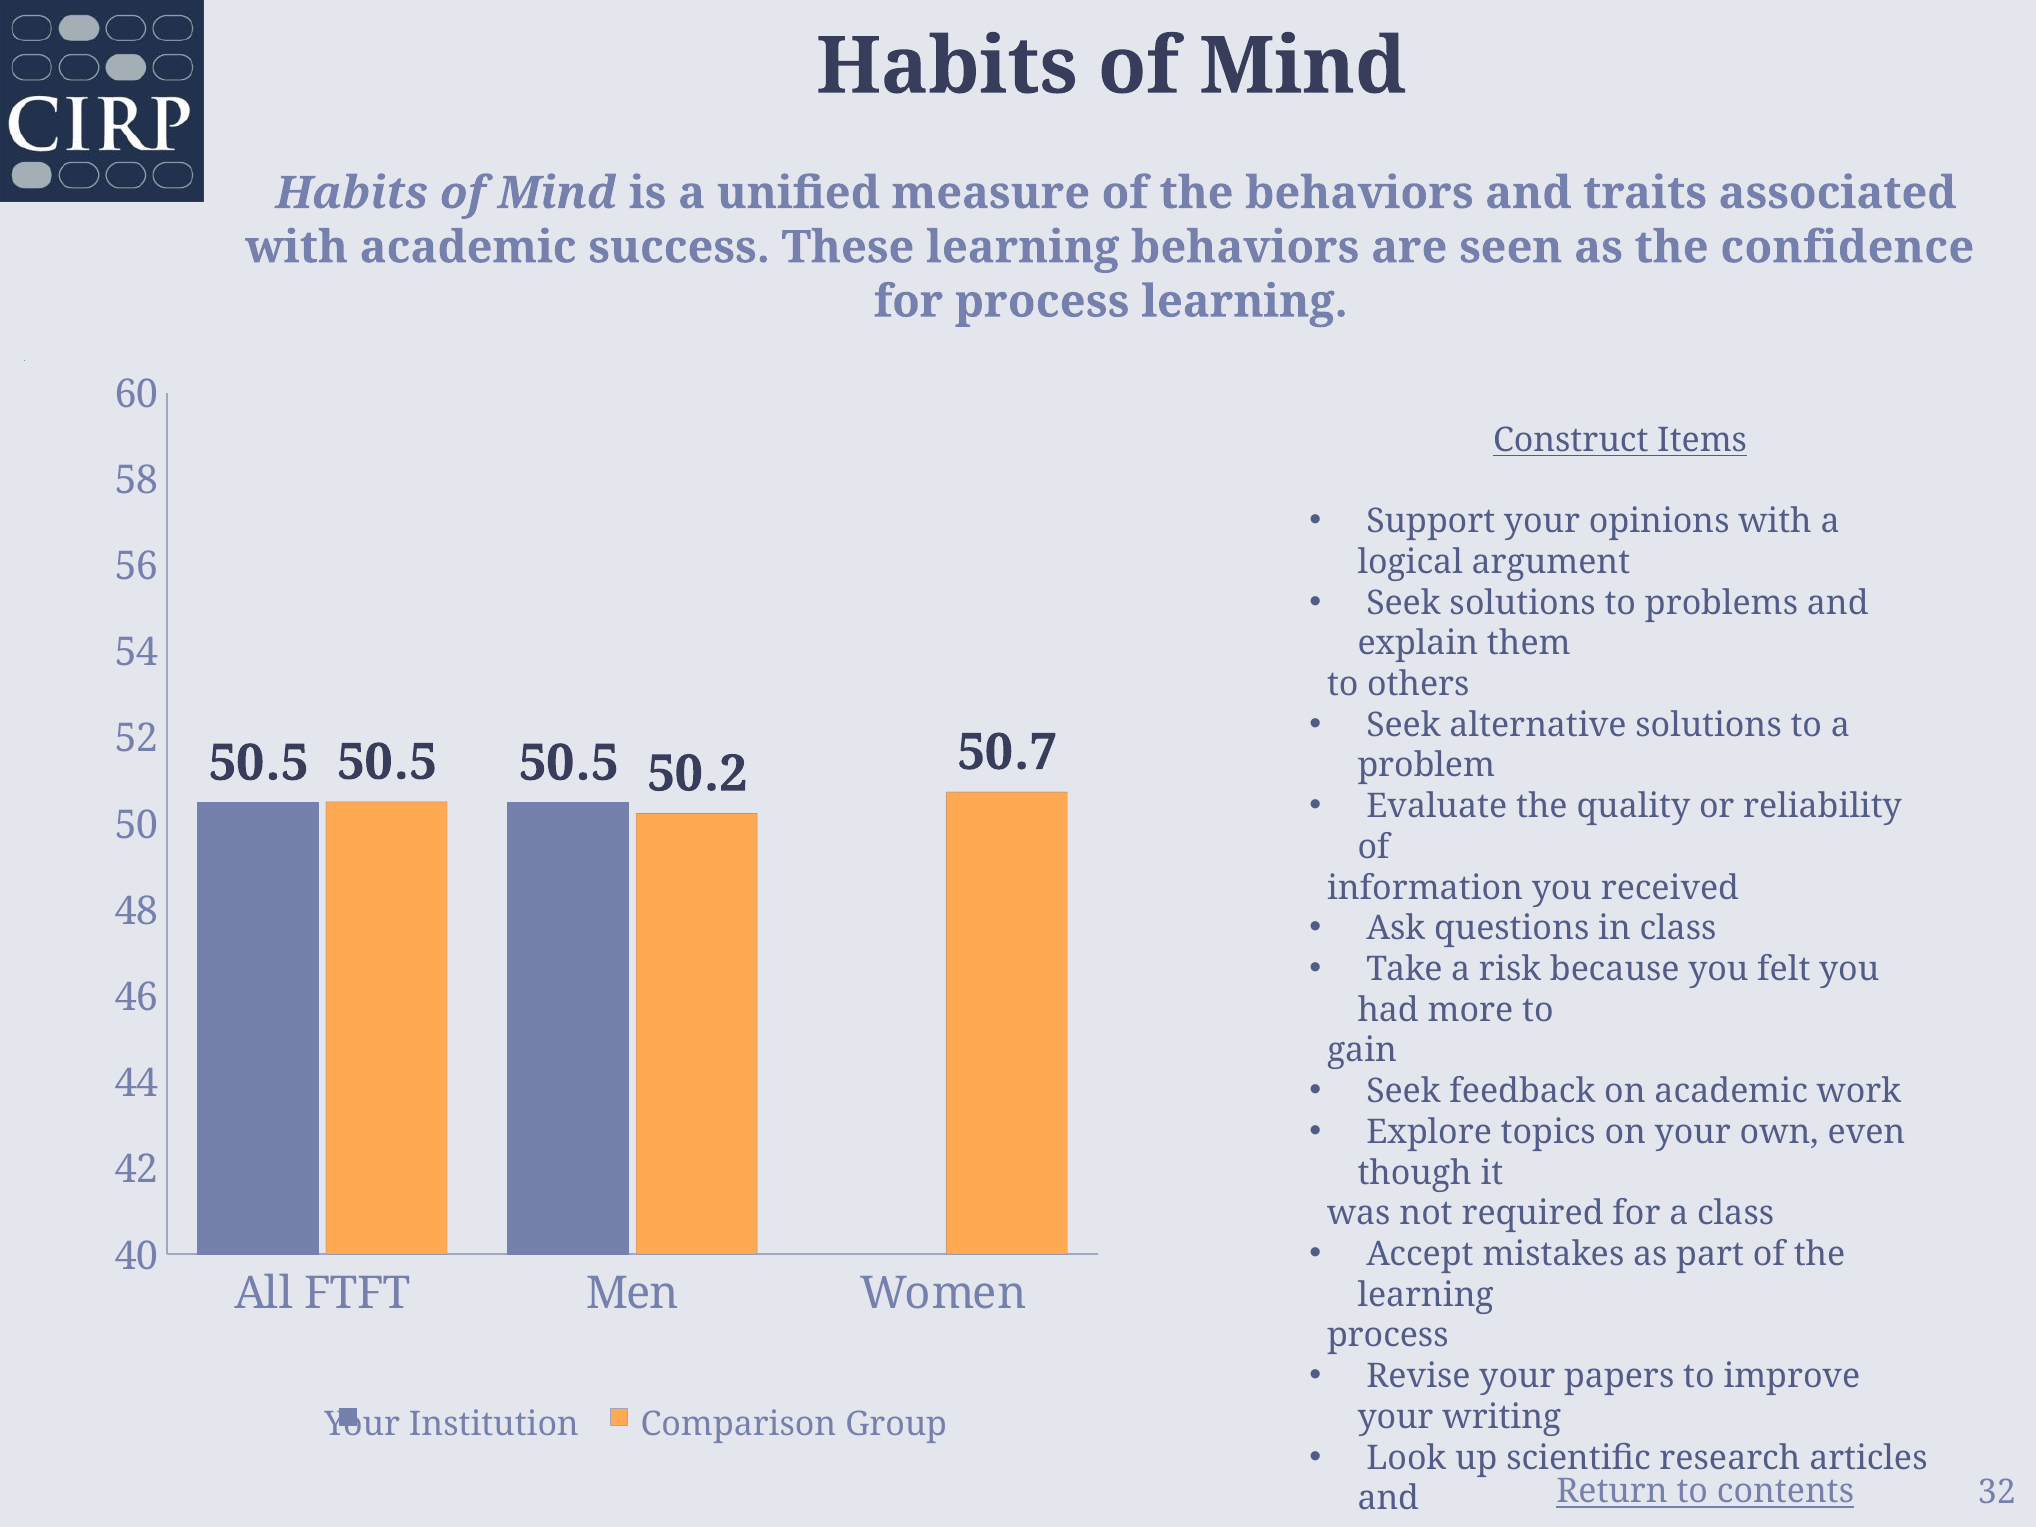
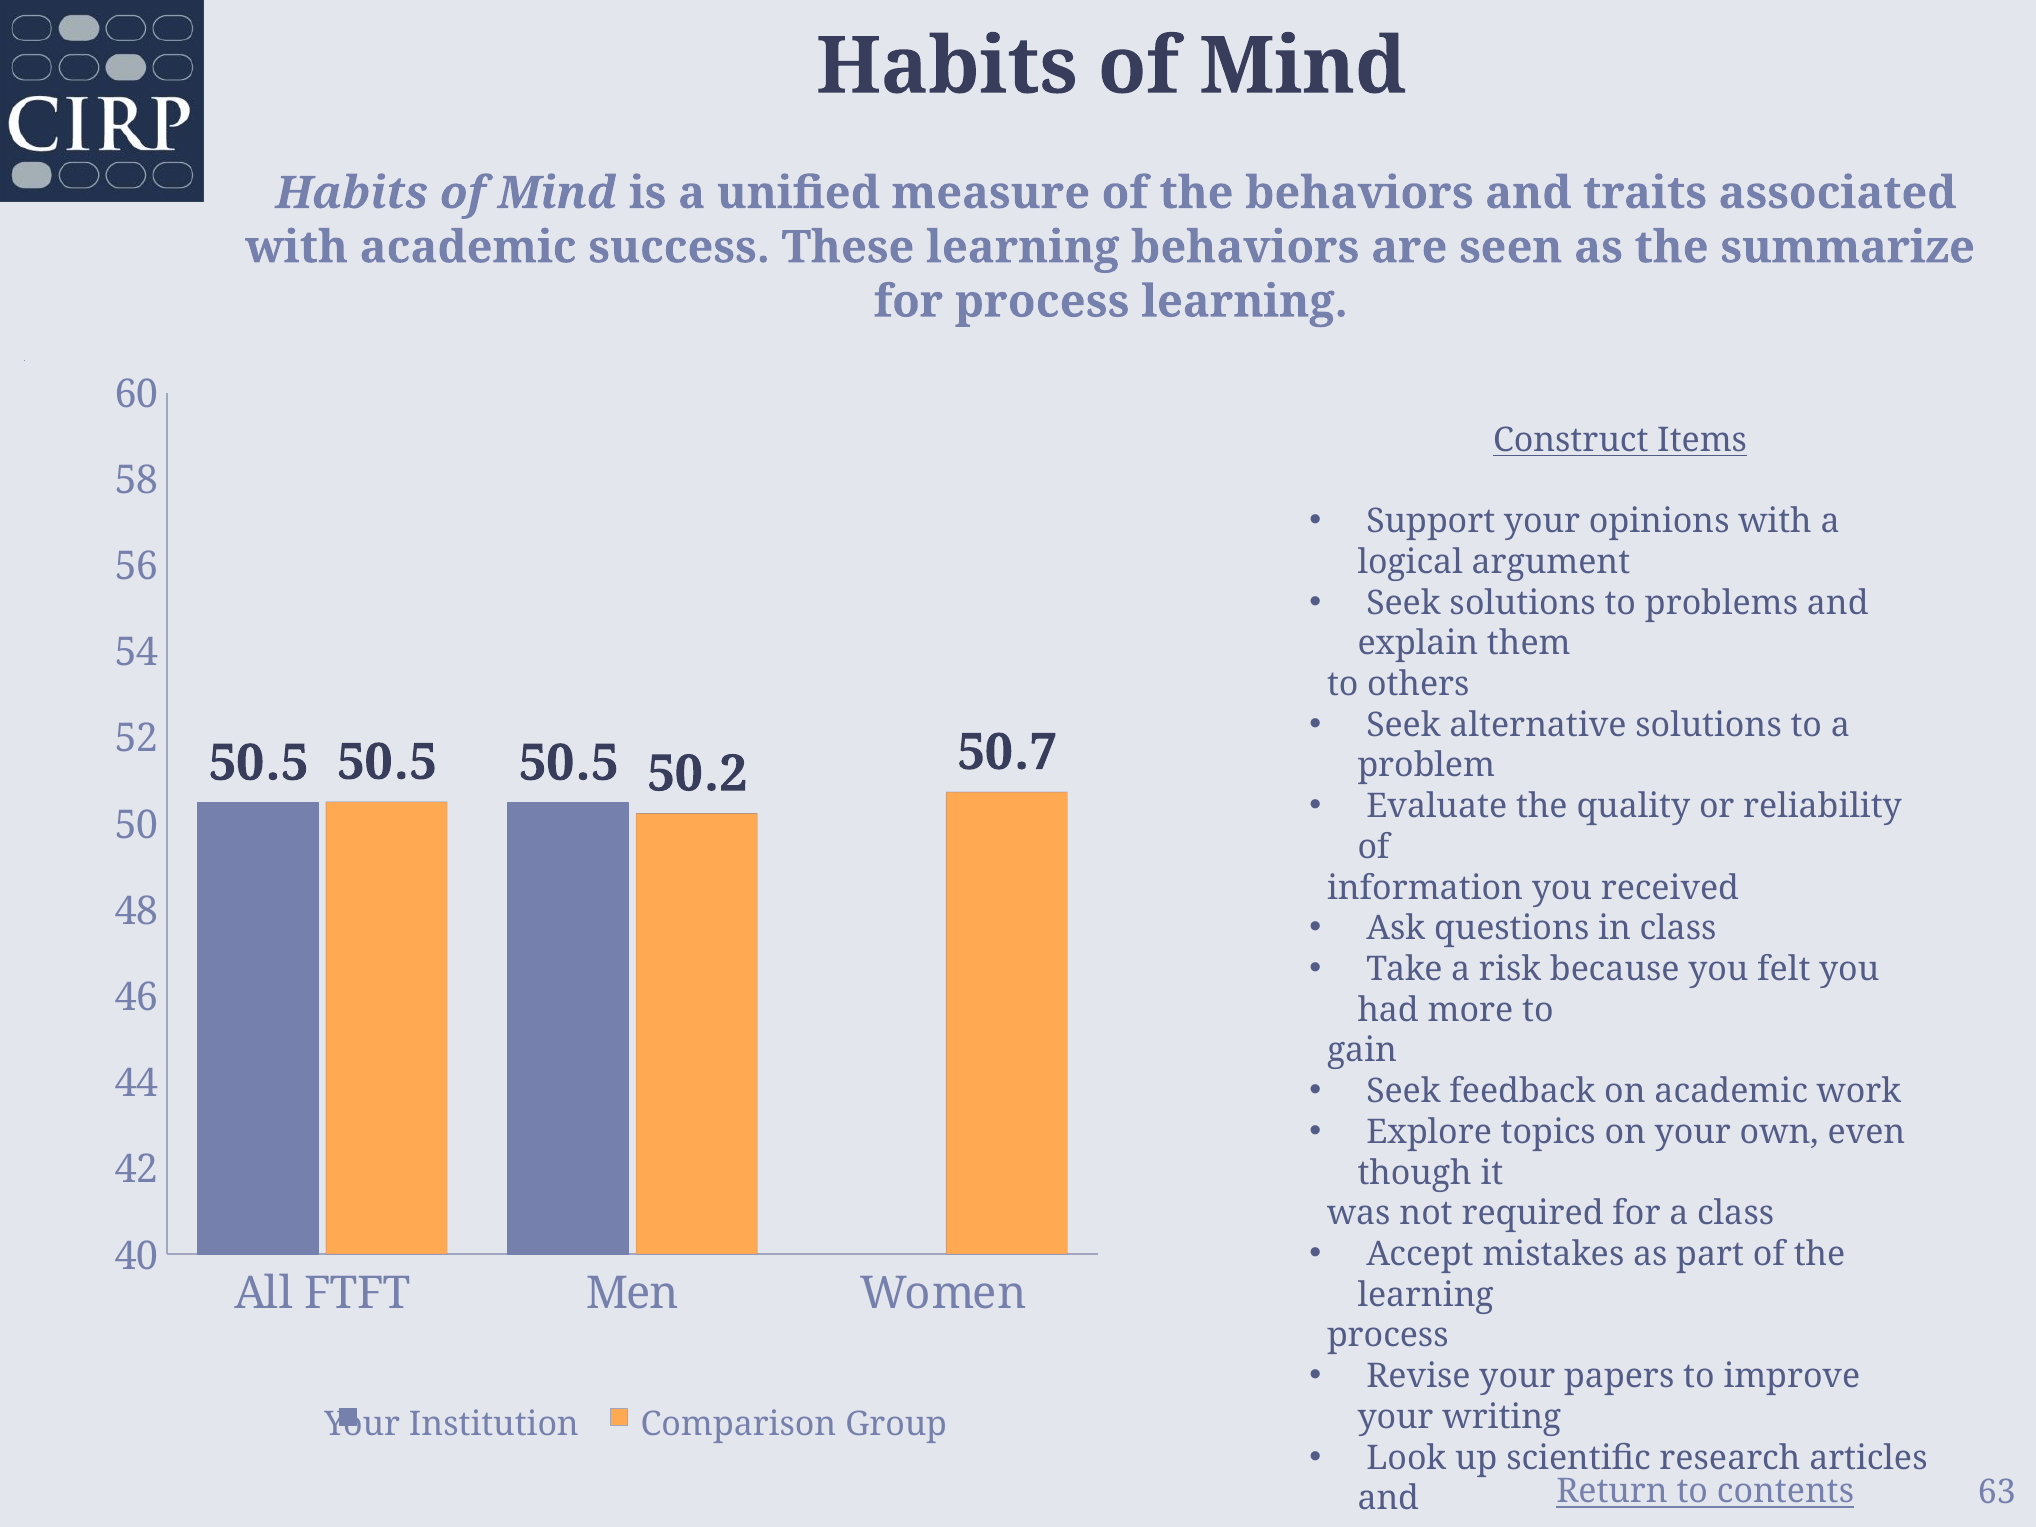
confidence: confidence -> summarize (1848, 247)
32: 32 -> 63 (1997, 1493)
